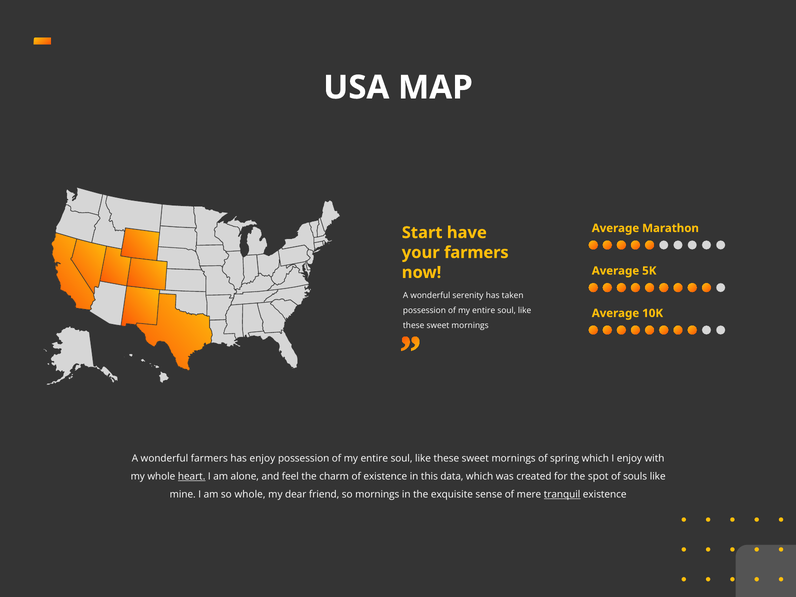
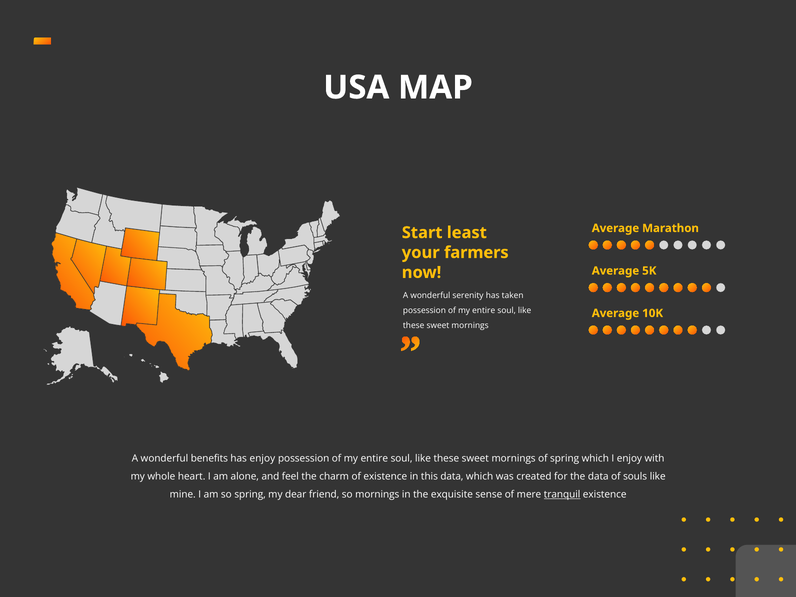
have: have -> least (467, 233)
wonderful farmers: farmers -> benefits (209, 458)
heart underline: present -> none (192, 476)
the spot: spot -> data (598, 476)
so whole: whole -> spring (250, 494)
